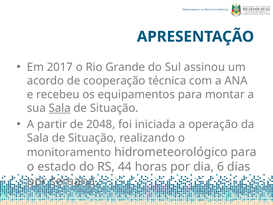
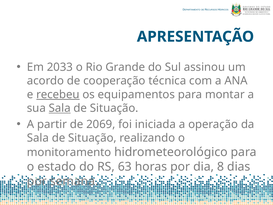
2017: 2017 -> 2033 (60, 67)
recebeu underline: none -> present (58, 94)
2048: 2048 -> 2069 (101, 124)
44: 44 -> 63 (125, 166)
6: 6 -> 8 (221, 166)
